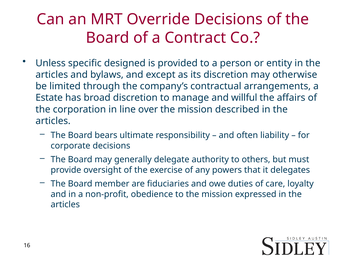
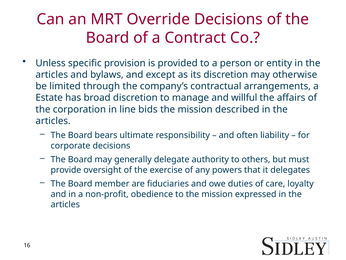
designed: designed -> provision (125, 63)
over: over -> bids (148, 109)
